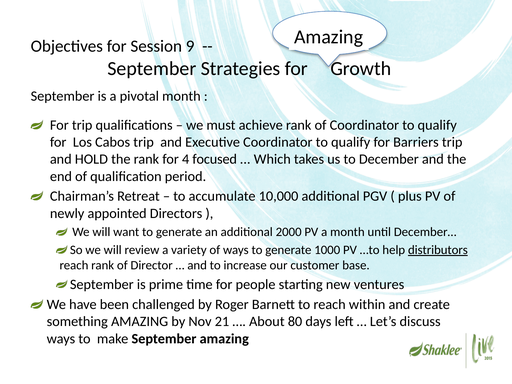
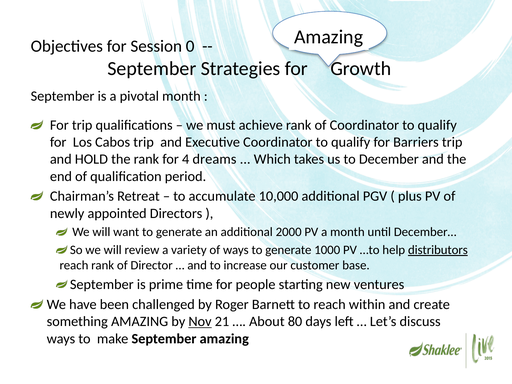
9: 9 -> 0 (190, 46)
focused: focused -> dreams (214, 159)
Nov underline: none -> present (200, 322)
